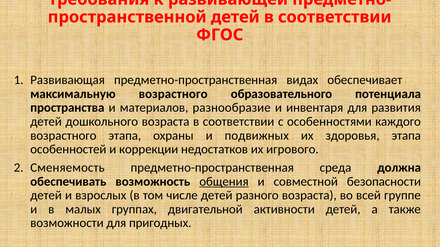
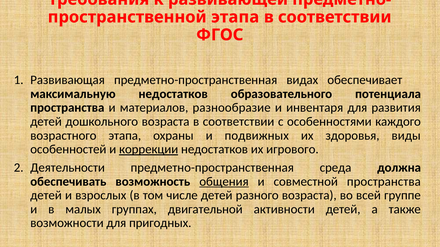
детей: детей -> этапа (235, 17)
максимальную возрастного: возрастного -> недостатков (173, 94)
здоровья этапа: этапа -> виды (406, 136)
коррекции underline: none -> present (149, 150)
Сменяемость: Сменяемость -> Деятельности (68, 168)
совместной безопасности: безопасности -> пространства (384, 182)
